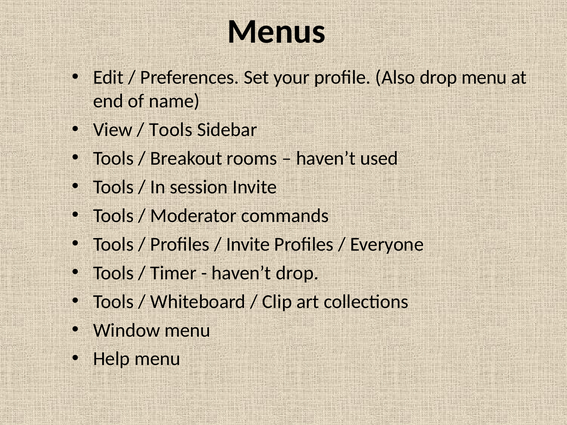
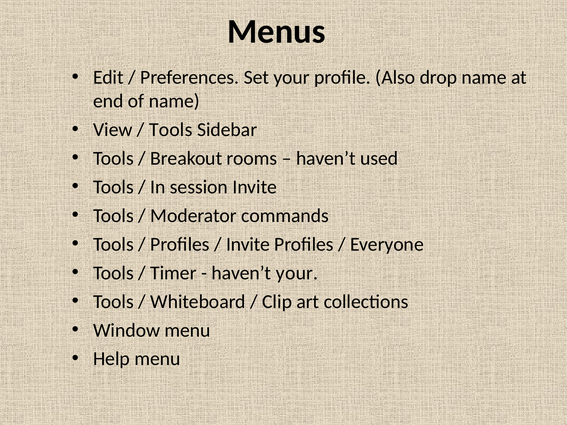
drop menu: menu -> name (484, 77)
haven’t drop: drop -> your (297, 273)
